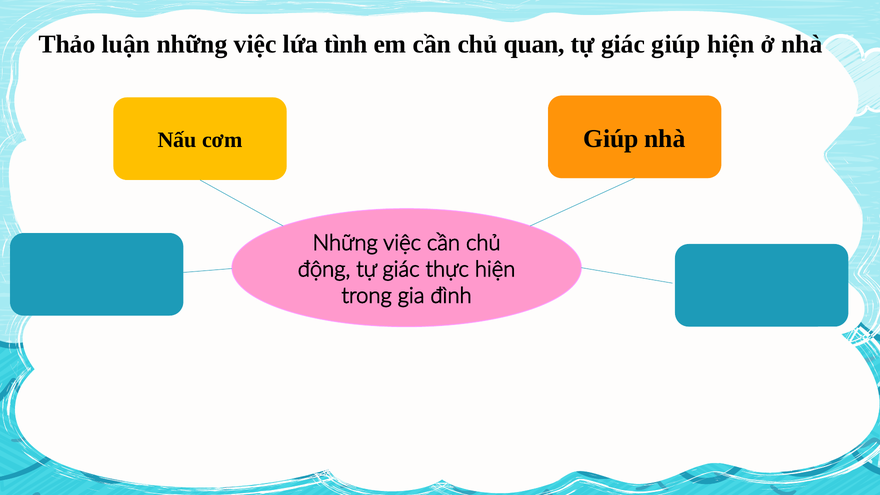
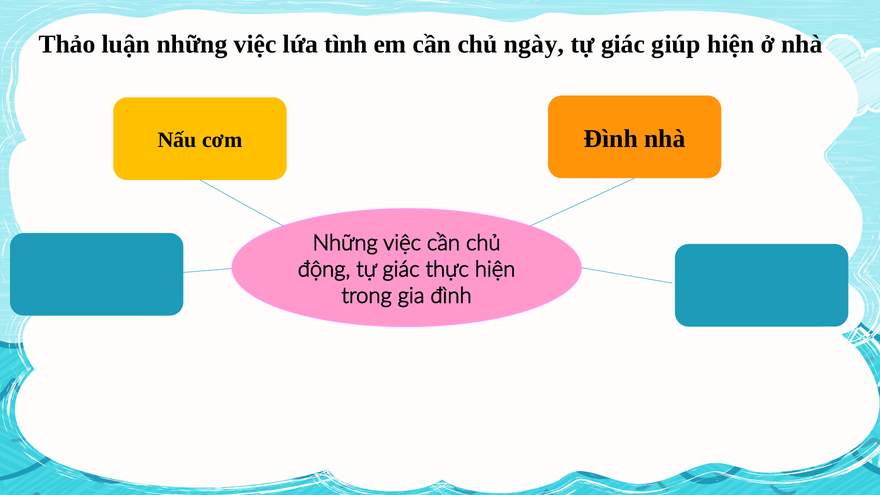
quan: quan -> ngày (534, 44)
cơm Giúp: Giúp -> Đình (611, 139)
